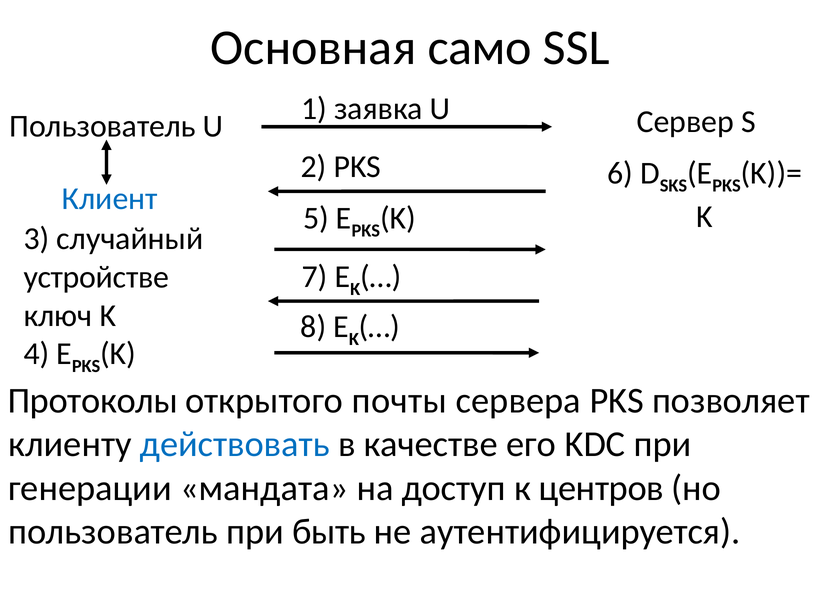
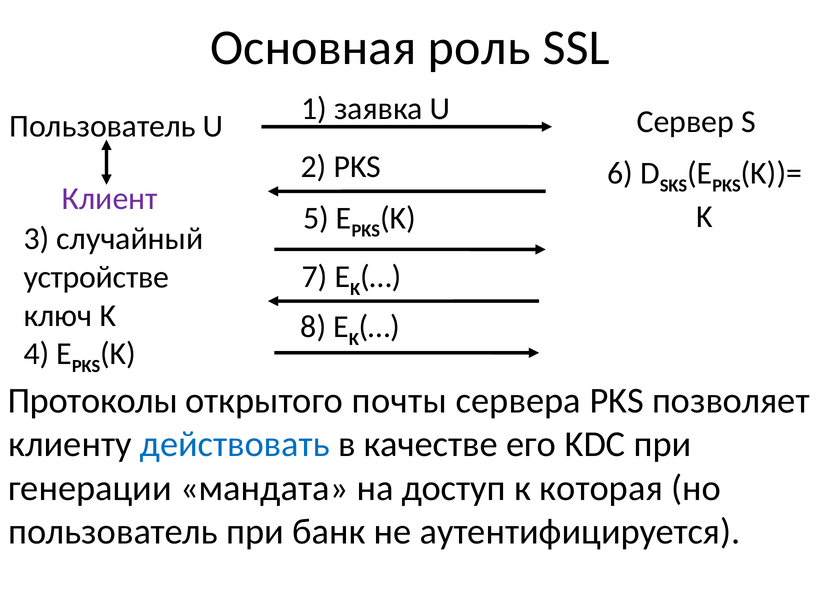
само: само -> роль (479, 47)
Клиент colour: blue -> purple (110, 199)
центров: центров -> которая (601, 488)
быть: быть -> банк (329, 532)
